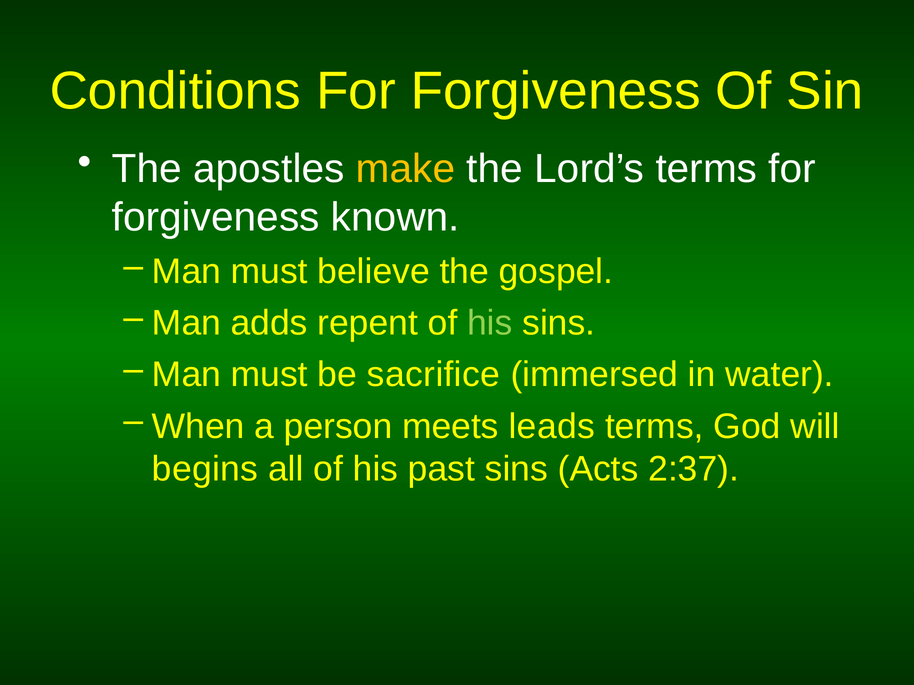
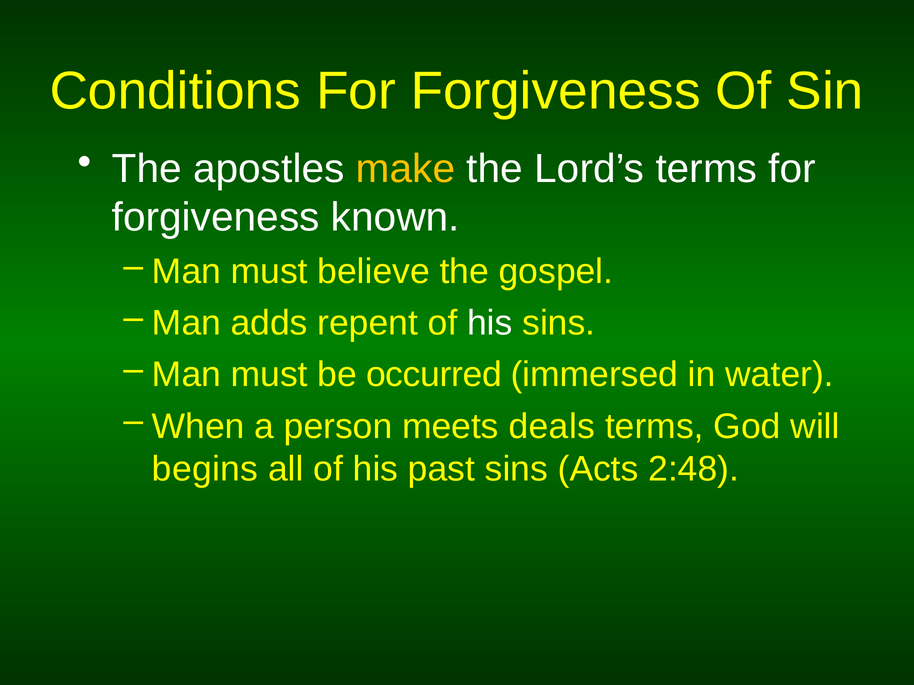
his colour: light green -> white (490, 323)
sacrifice: sacrifice -> occurred (434, 375)
leads: leads -> deals (552, 427)
2:37: 2:37 -> 2:48 (694, 469)
